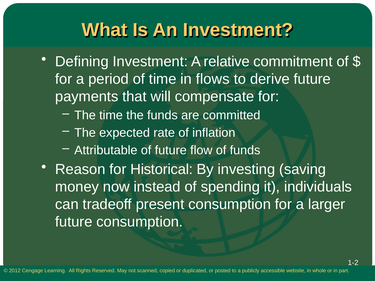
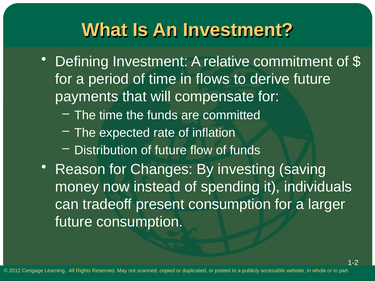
Attributable: Attributable -> Distribution (106, 150)
Historical: Historical -> Changes (162, 170)
